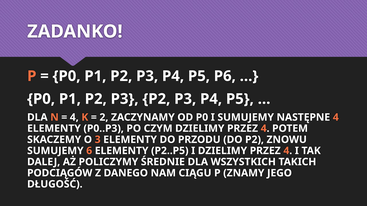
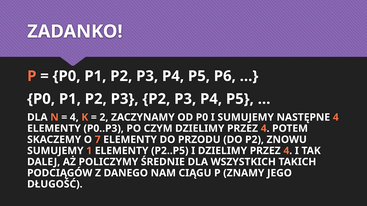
3: 3 -> 7 (98, 140)
6: 6 -> 1 (89, 151)
